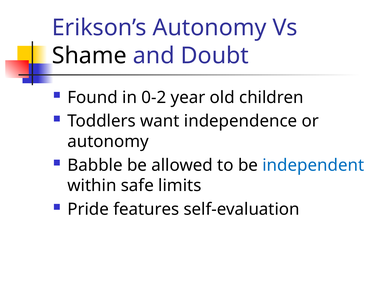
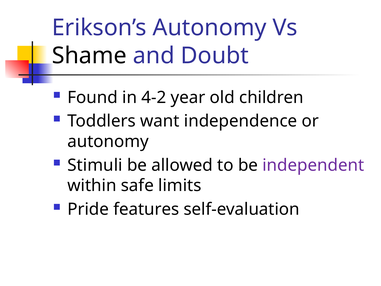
0-2: 0-2 -> 4-2 (154, 97)
Babble: Babble -> Stimuli (95, 165)
independent colour: blue -> purple (313, 165)
